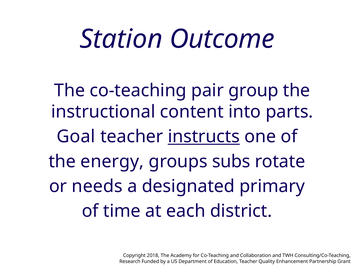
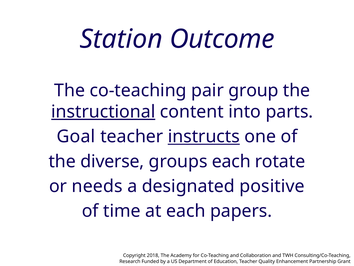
instructional underline: none -> present (103, 112)
energy: energy -> diverse (112, 161)
groups subs: subs -> each (231, 161)
primary: primary -> positive (272, 186)
district: district -> papers (241, 211)
